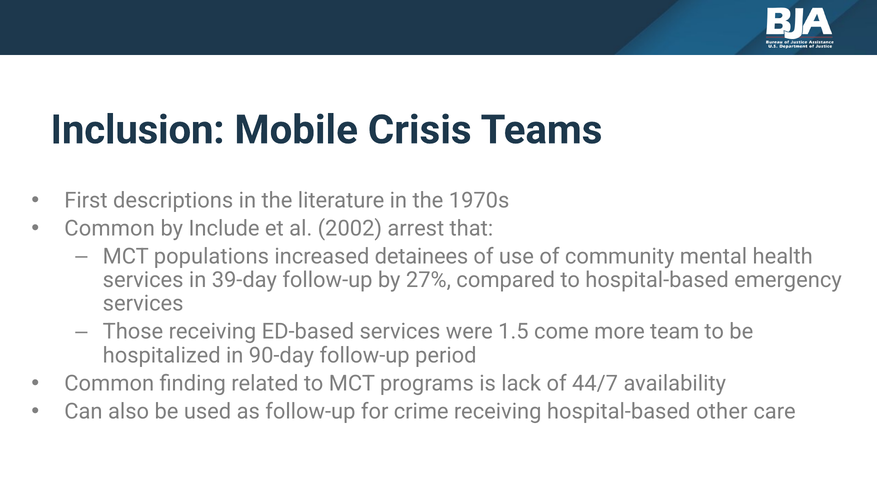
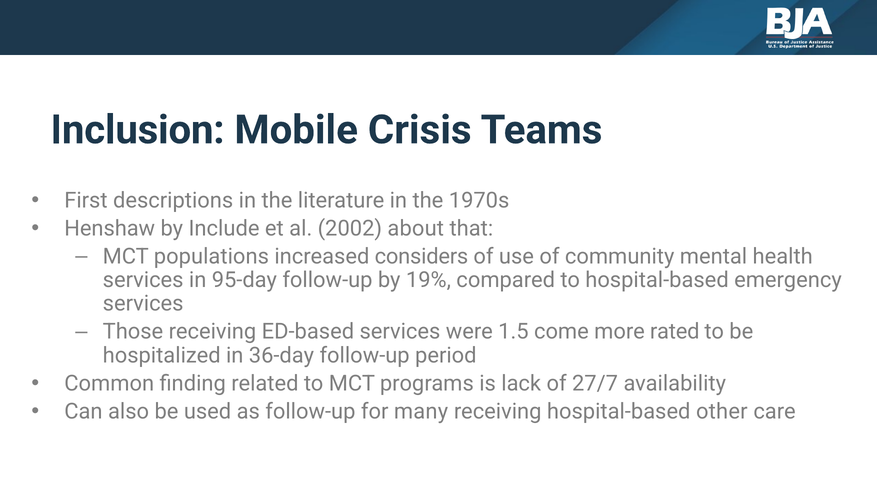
Common: Common -> Henshaw (110, 229)
arrest: arrest -> about (416, 229)
detainees: detainees -> considers (421, 257)
39-day: 39-day -> 95-day (244, 280)
27%: 27% -> 19% (428, 280)
team: team -> rated (675, 332)
90-day: 90-day -> 36-day (281, 356)
44/7: 44/7 -> 27/7 (595, 384)
crime: crime -> many (421, 412)
